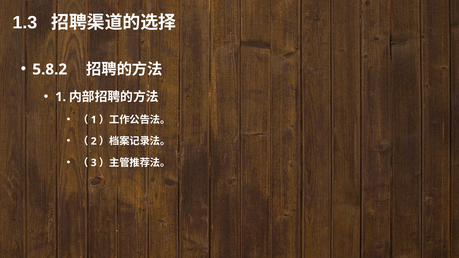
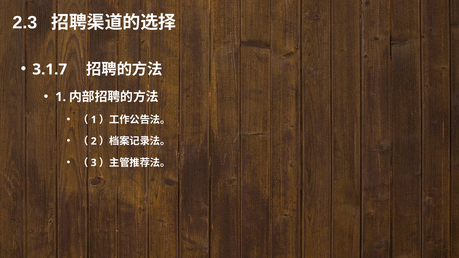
1.3: 1.3 -> 2.3 (25, 23)
5.8.2: 5.8.2 -> 3.1.7 (50, 69)
